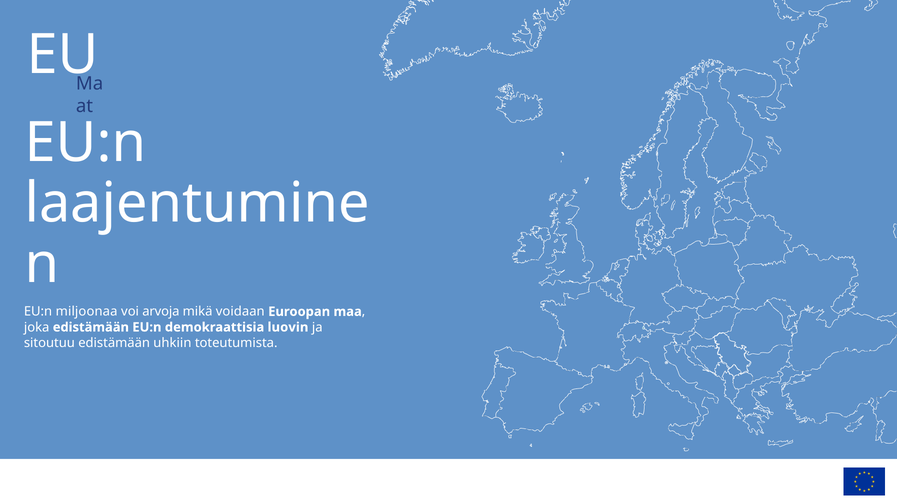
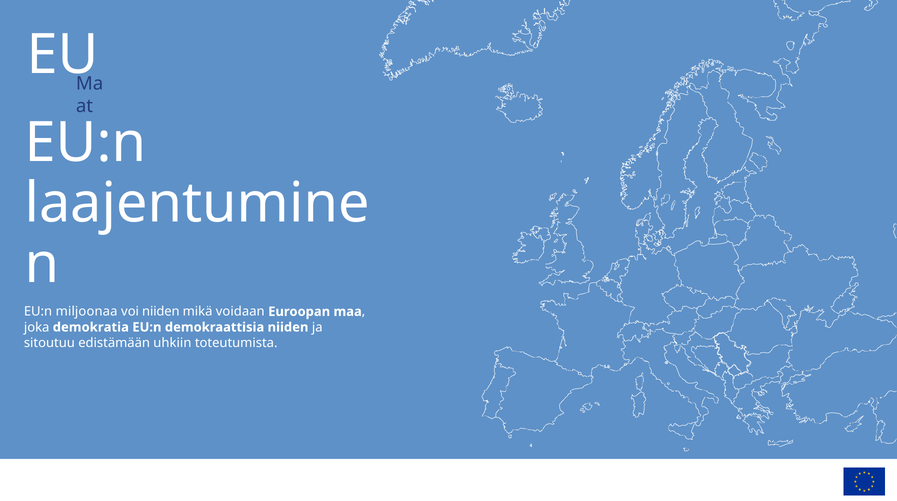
voi arvoja: arvoja -> niiden (161, 312)
joka edistämään: edistämään -> demokratia (91, 327)
demokraattisia luovin: luovin -> niiden (288, 327)
